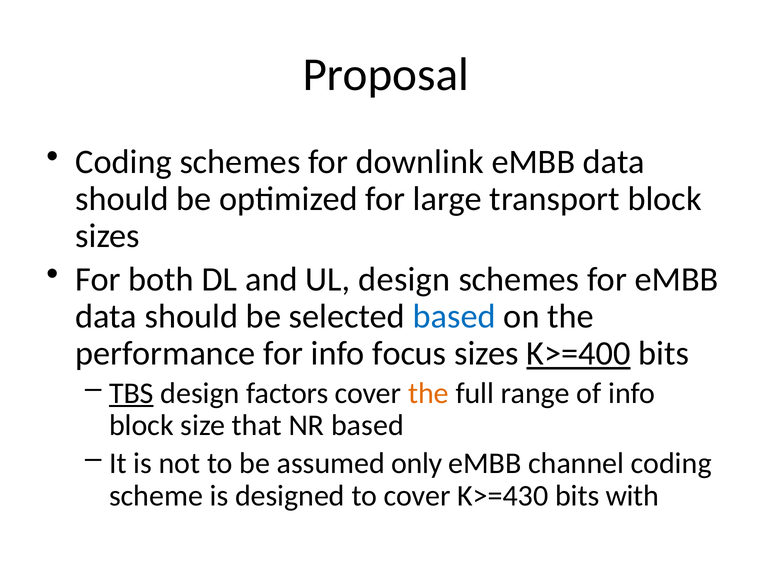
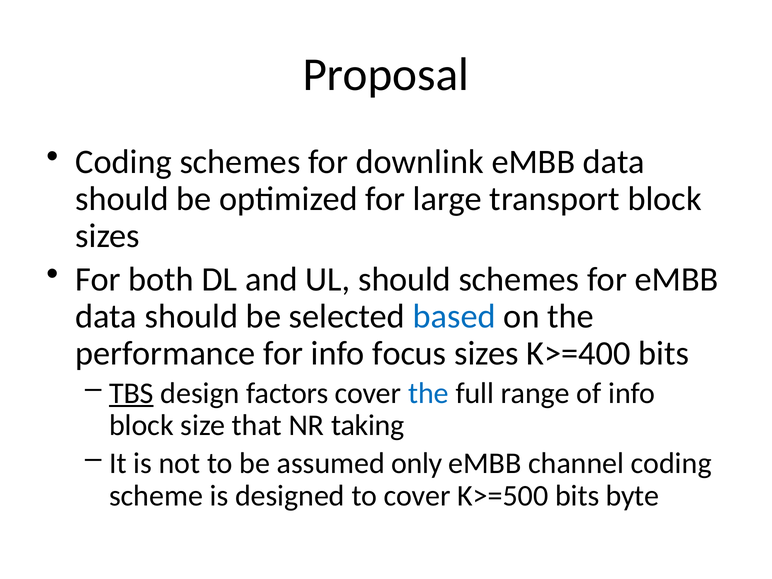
UL design: design -> should (405, 279)
K>=400 underline: present -> none (578, 354)
the colour: orange -> blue (428, 393)
NR based: based -> taking (368, 426)
K>=430: K>=430 -> K>=500 (503, 496)
with: with -> byte (632, 496)
